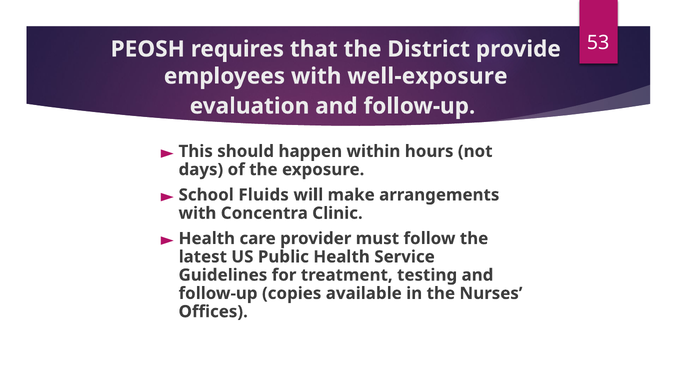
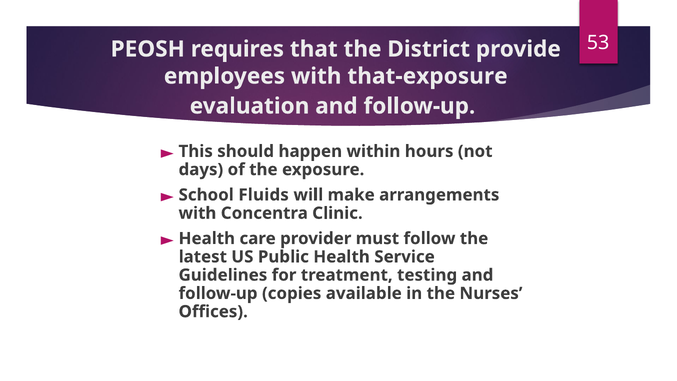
well-exposure: well-exposure -> that-exposure (427, 76)
